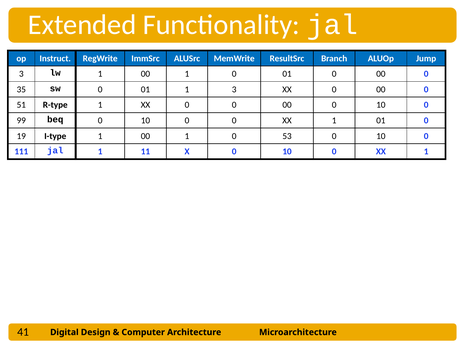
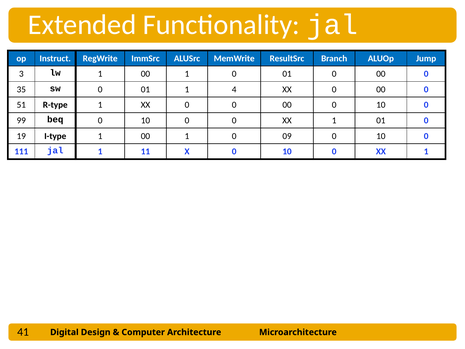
1 3: 3 -> 4 (234, 89)
53: 53 -> 09 (287, 136)
